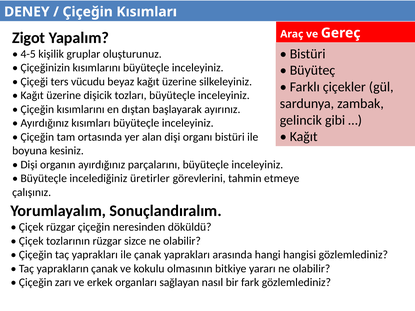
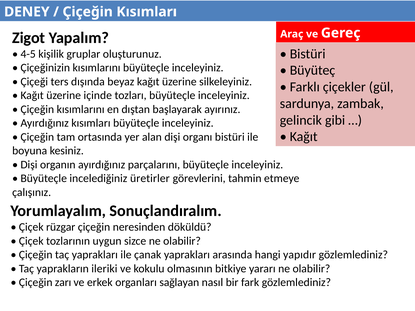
vücudu: vücudu -> dışında (88, 82)
dişicik: dişicik -> içinde (98, 96)
tozlarının rüzgar: rüzgar -> uygun (107, 241)
hangisi: hangisi -> yapıdır (300, 255)
yaprakların çanak: çanak -> ileriki (104, 269)
